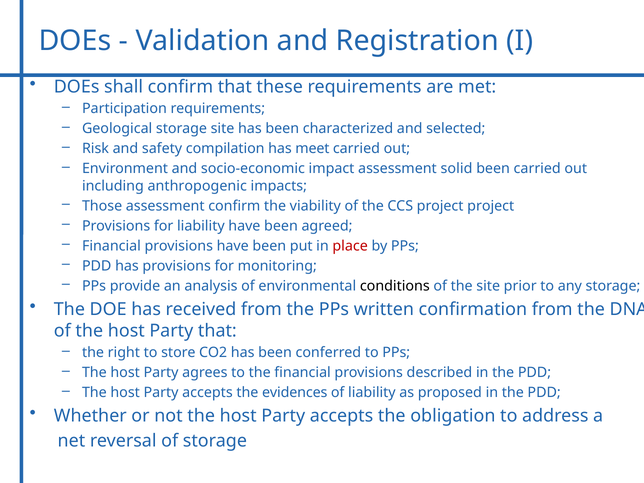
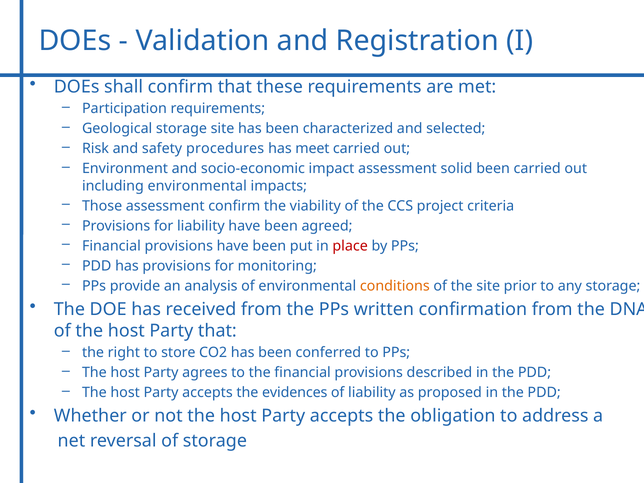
compilation: compilation -> procedures (225, 149)
including anthropogenic: anthropogenic -> environmental (197, 186)
project project: project -> criteria (491, 206)
conditions colour: black -> orange (395, 286)
